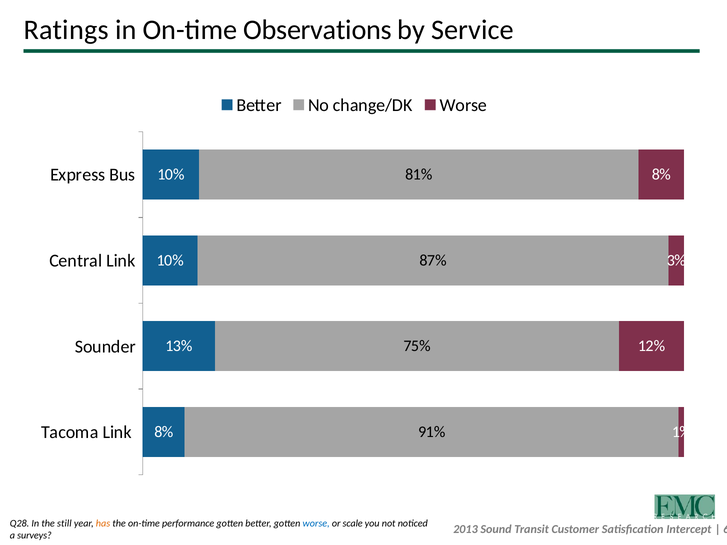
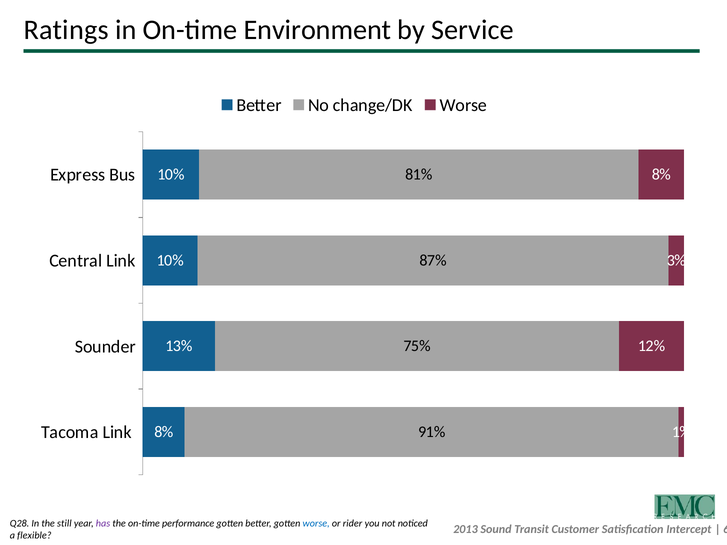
Observations: Observations -> Environment (317, 30)
has colour: orange -> purple (103, 524)
scale: scale -> rider (353, 524)
surveys: surveys -> flexible (34, 536)
